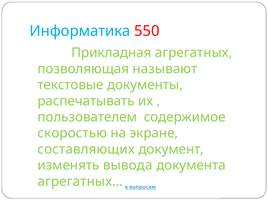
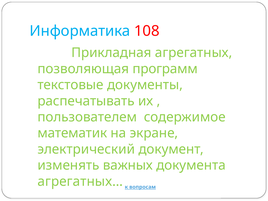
550: 550 -> 108 (147, 31)
называют: называют -> программ (165, 69)
скоростью: скоростью -> математик (72, 133)
составляющих: составляющих -> электрический (86, 149)
вывода: вывода -> важных (128, 165)
